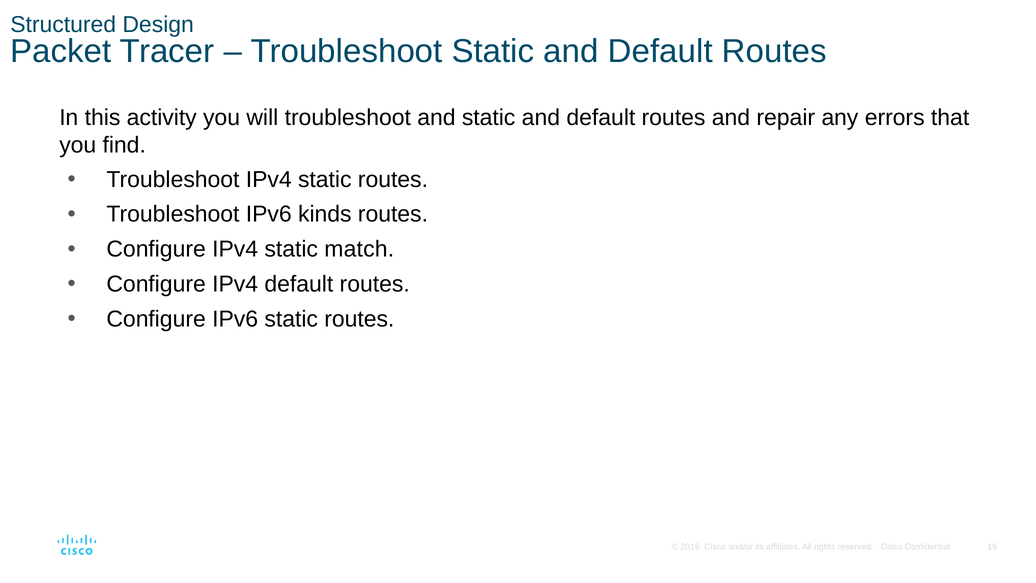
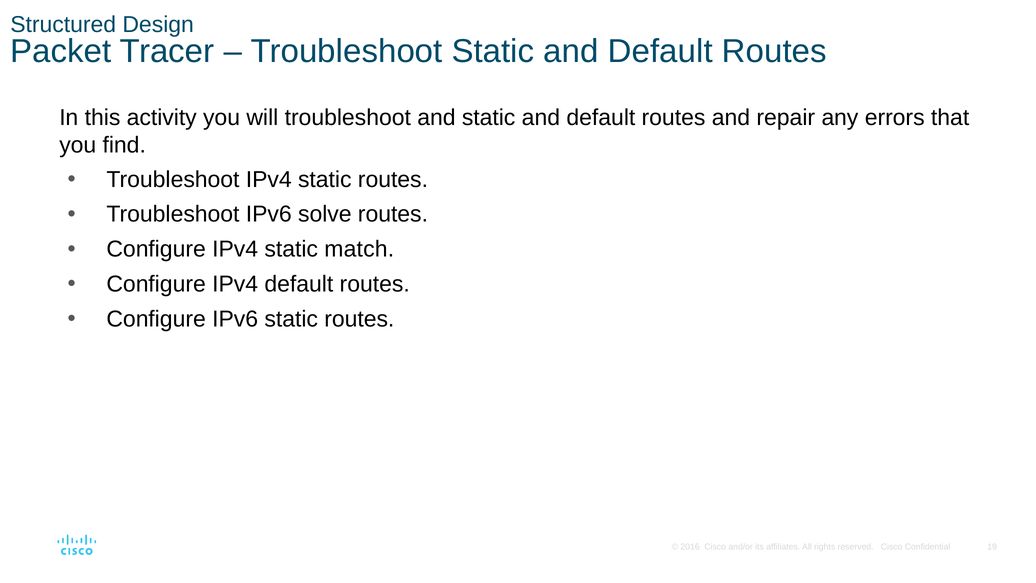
kinds: kinds -> solve (325, 214)
